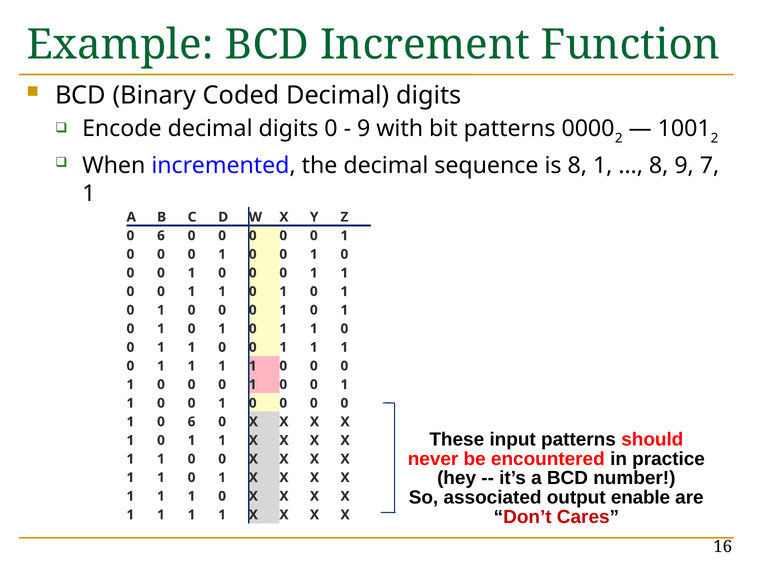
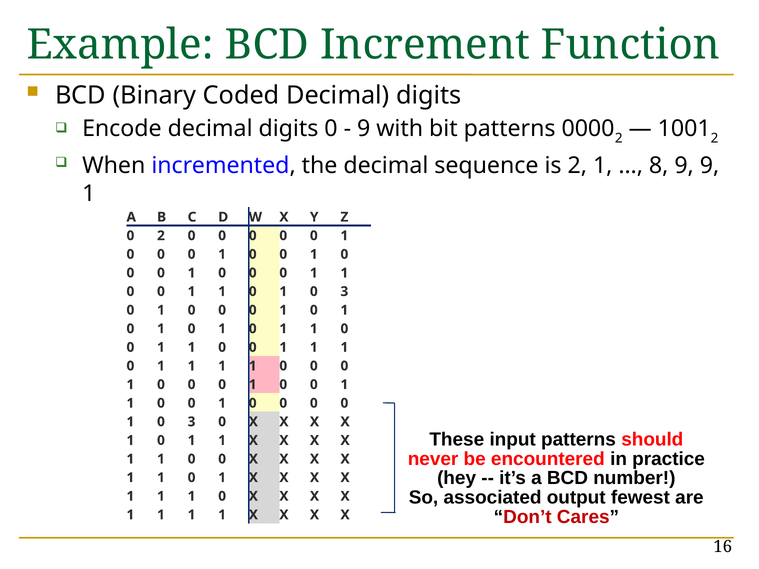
is 8: 8 -> 2 (577, 166)
9 7: 7 -> 9 (710, 166)
6: 6 -> 2 (161, 236)
1: 1 -> 3 (344, 292)
6: 6 -> 3 (192, 422)
enable: enable -> fewest (640, 498)
